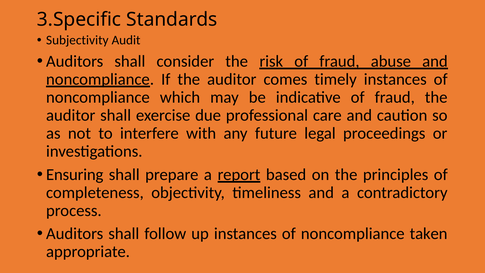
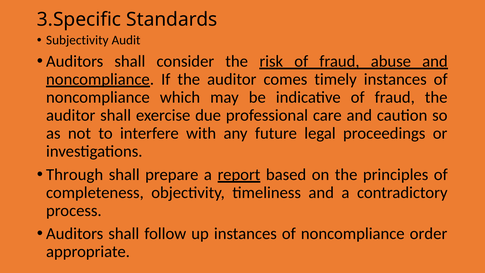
Ensuring: Ensuring -> Through (75, 174)
taken: taken -> order (429, 233)
